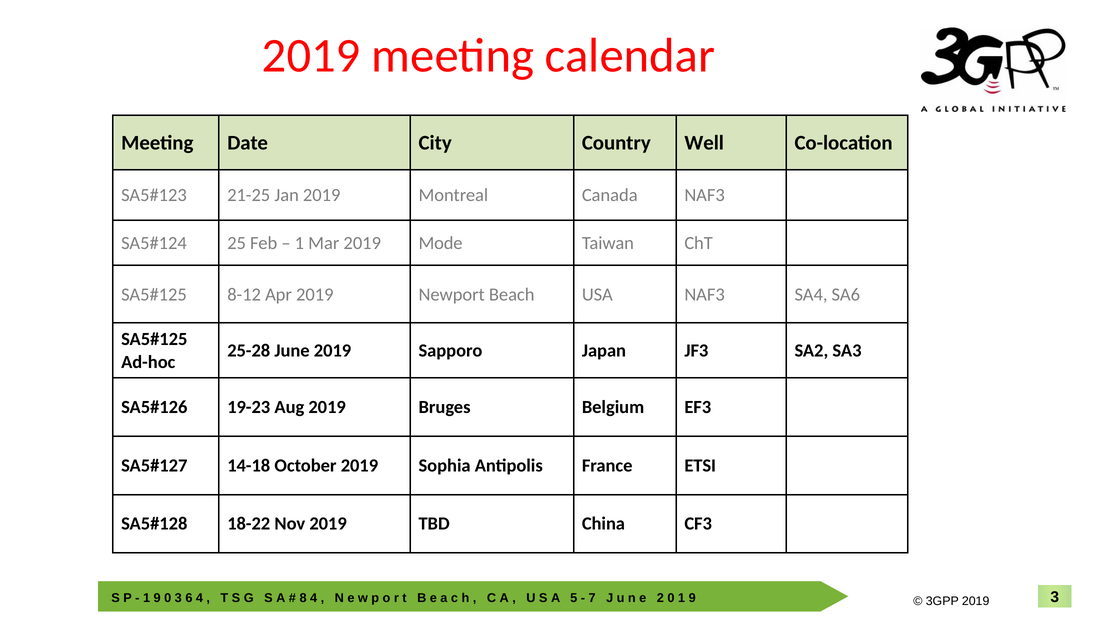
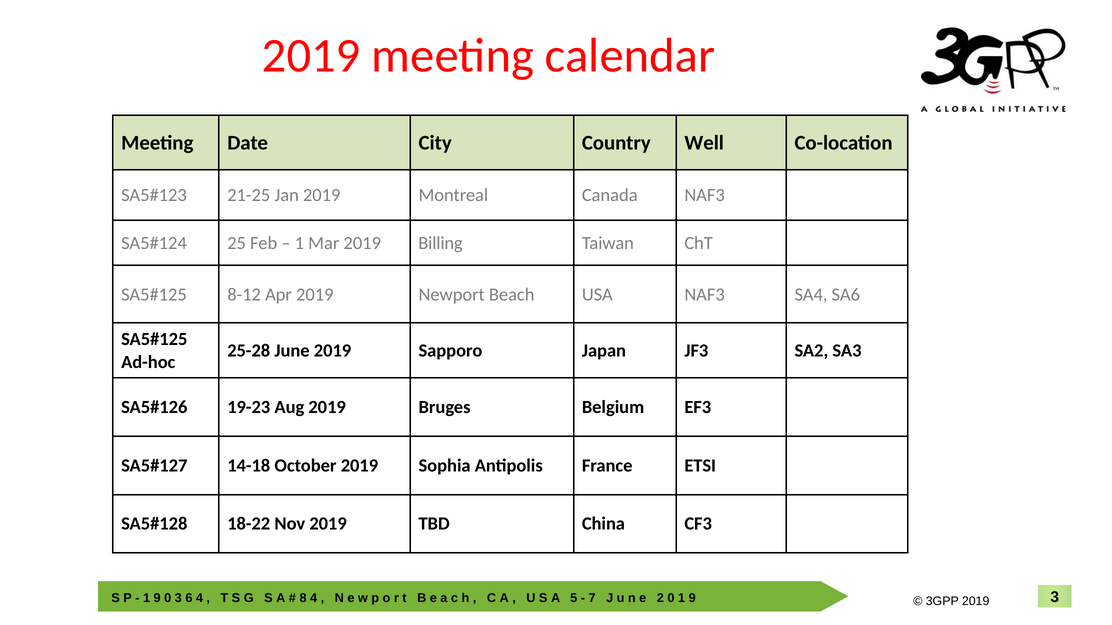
Mode: Mode -> Billing (441, 243)
